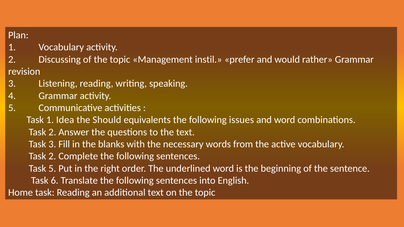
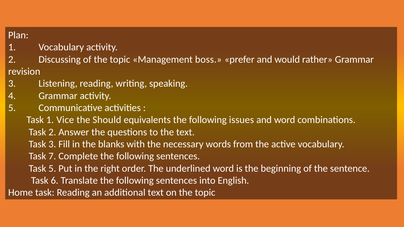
instil: instil -> boss (208, 59)
Idea: Idea -> Vice (65, 120)
2: 2 -> 7 (52, 156)
